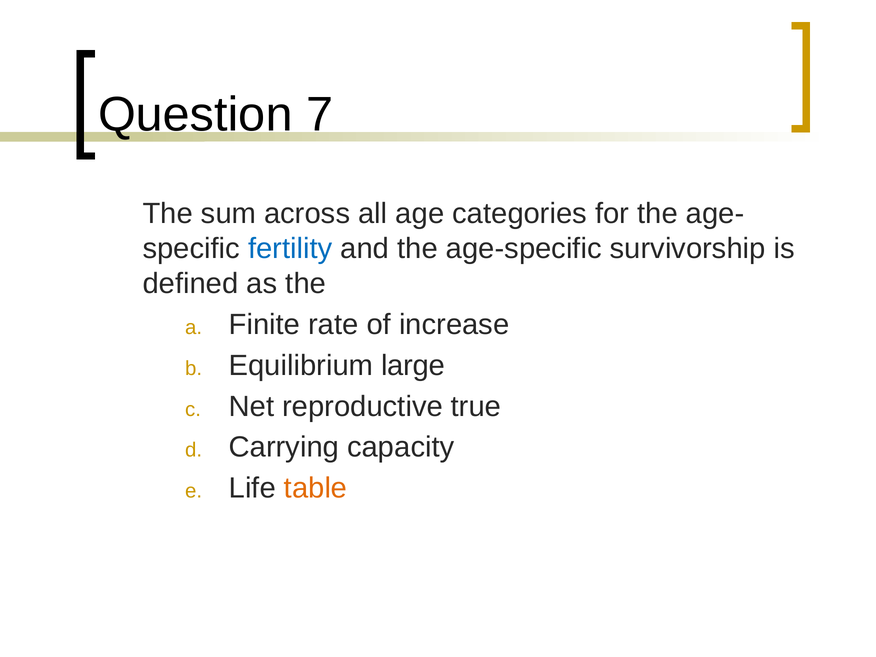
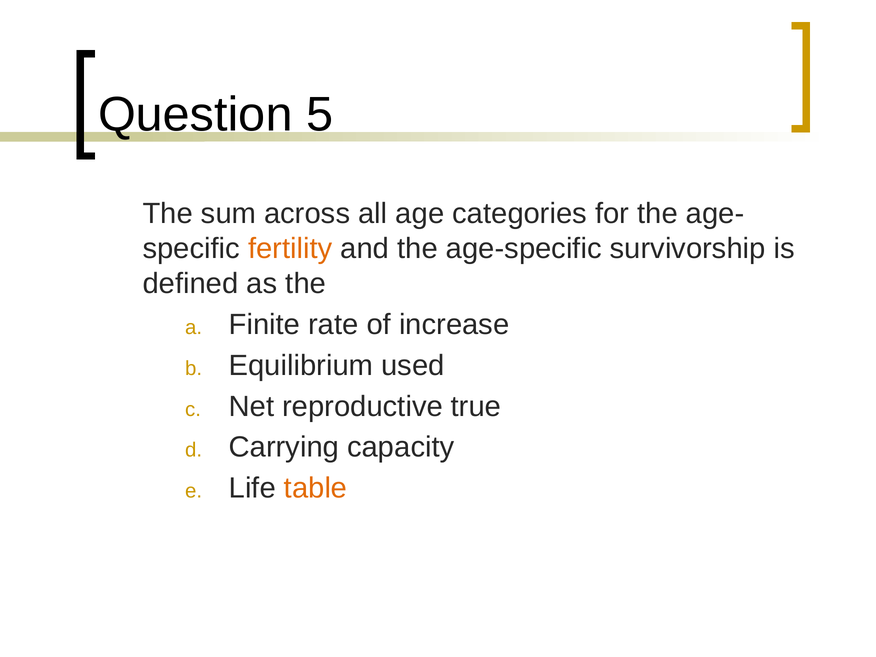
7: 7 -> 5 (320, 114)
fertility colour: blue -> orange (290, 249)
large: large -> used (413, 366)
